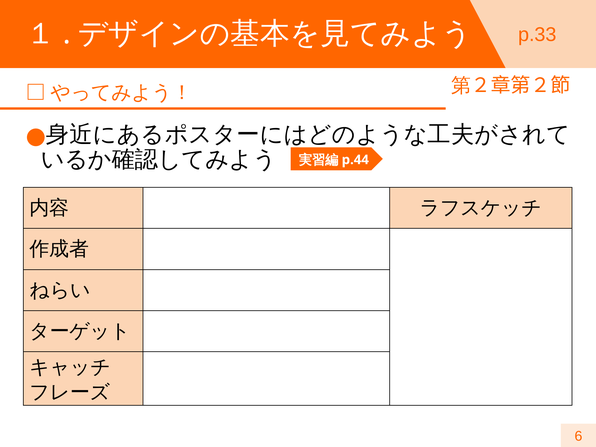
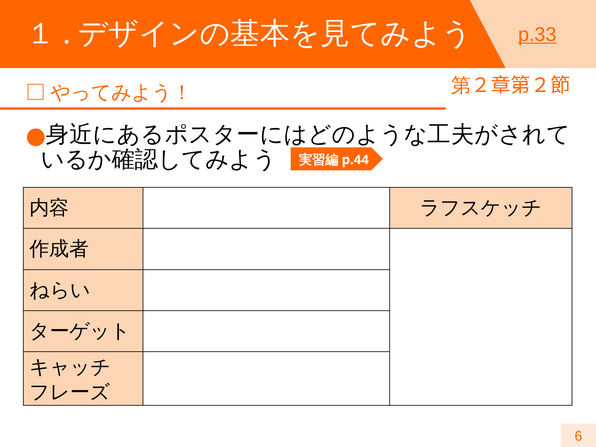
p.33 underline: none -> present (537, 35)
